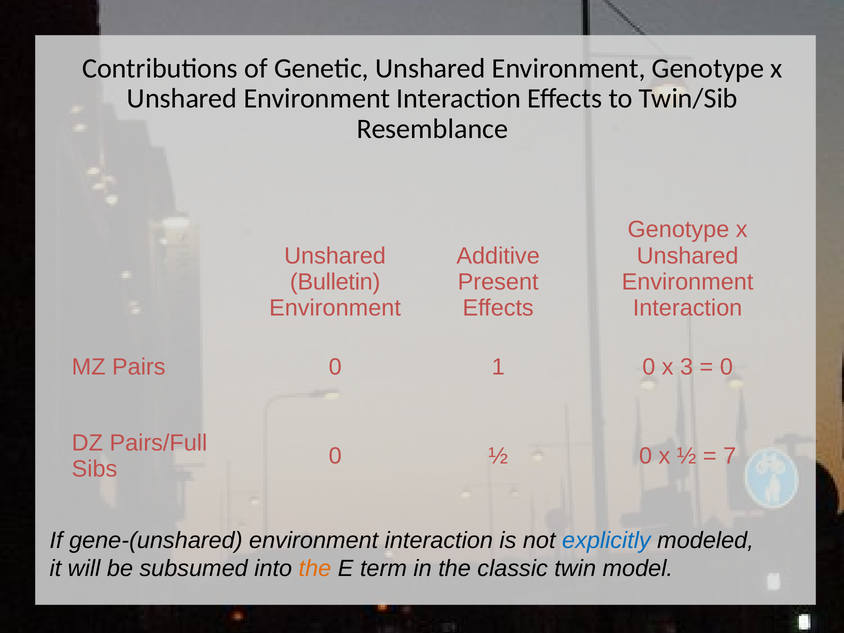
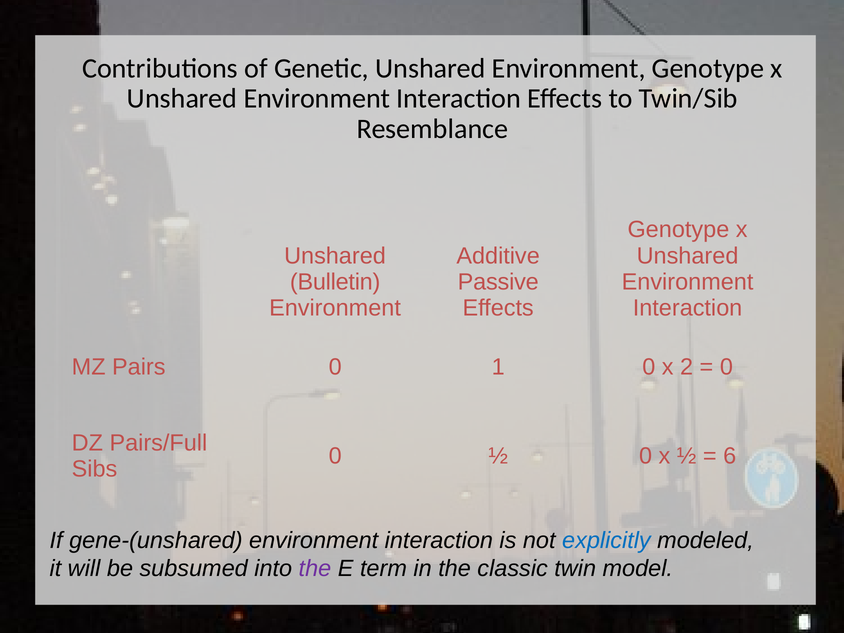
Present: Present -> Passive (498, 282)
3: 3 -> 2 (687, 367)
7: 7 -> 6 (730, 456)
the colour: orange -> purple (315, 568)
